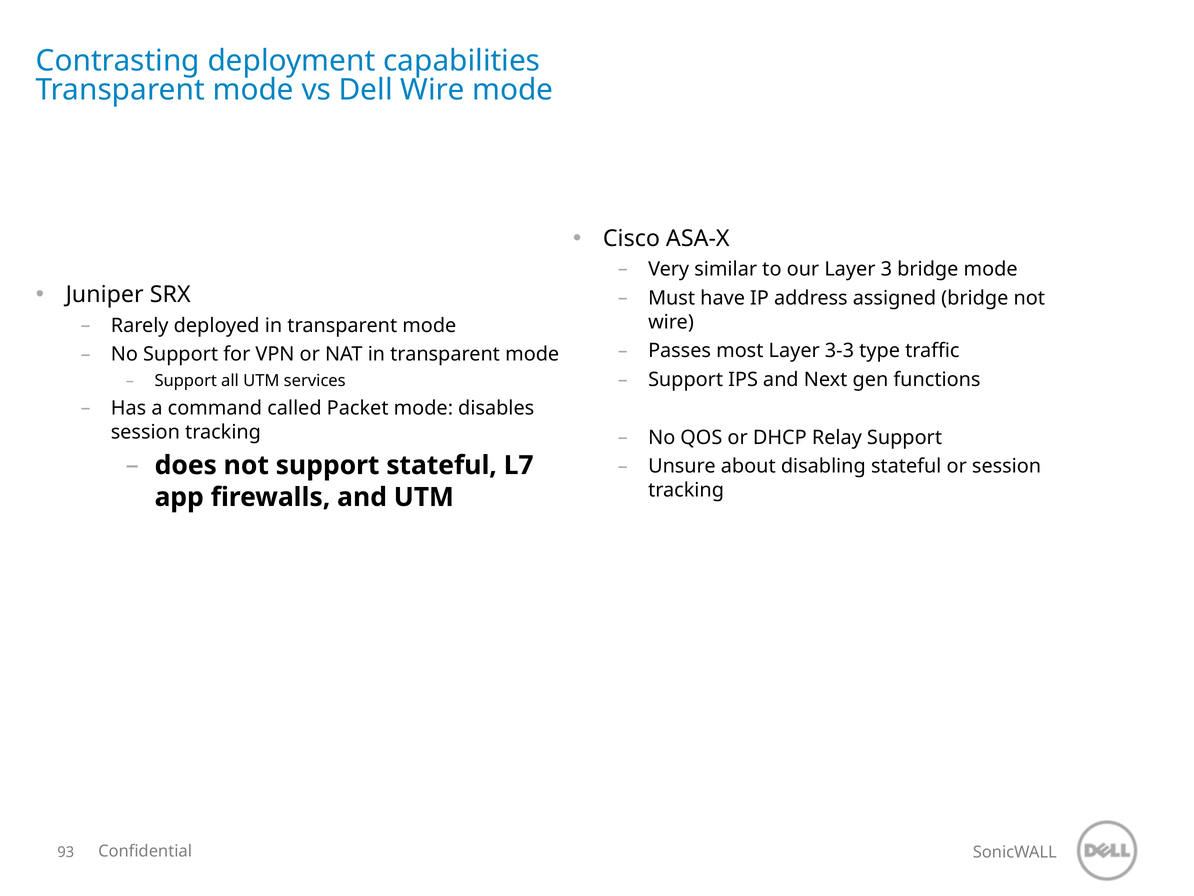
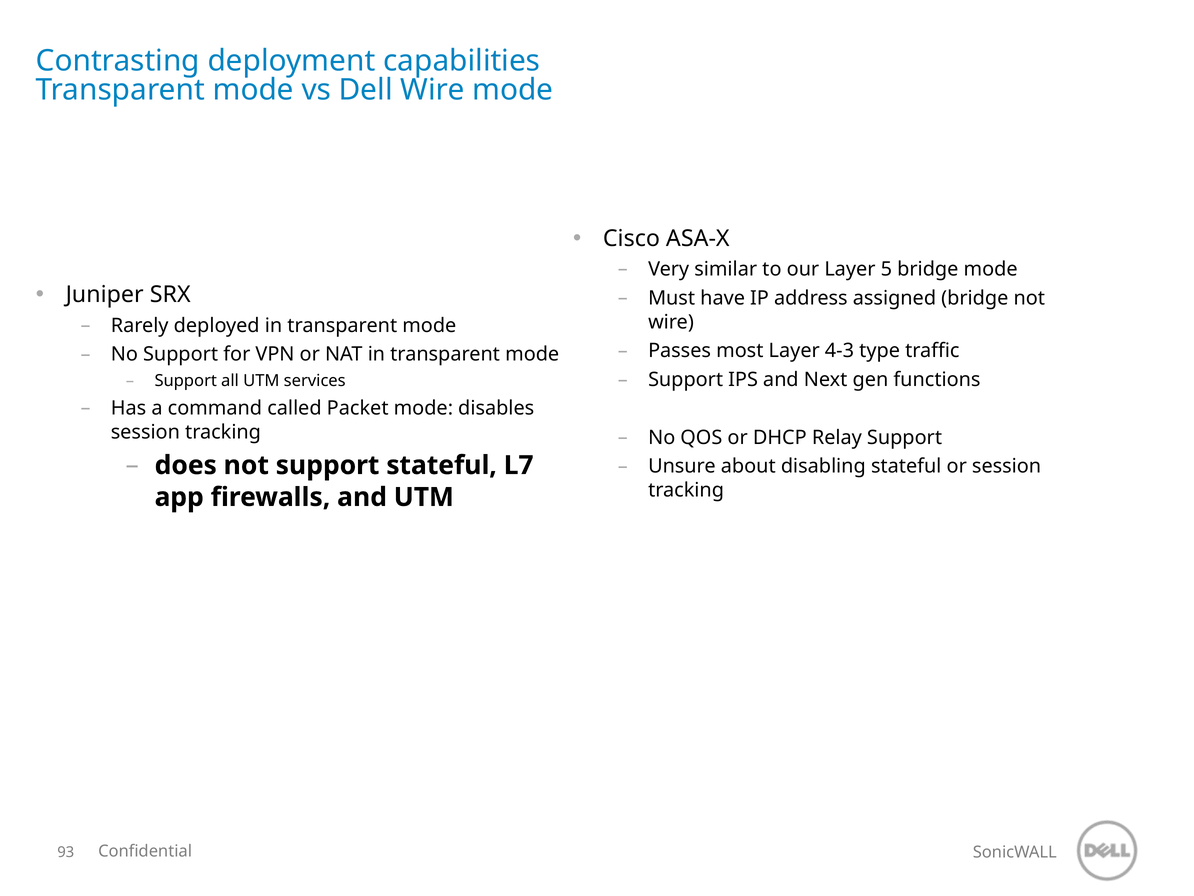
3: 3 -> 5 (886, 269)
3-3: 3-3 -> 4-3 (839, 351)
